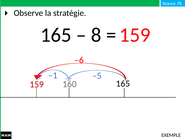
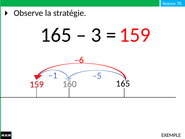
8: 8 -> 3 (96, 35)
